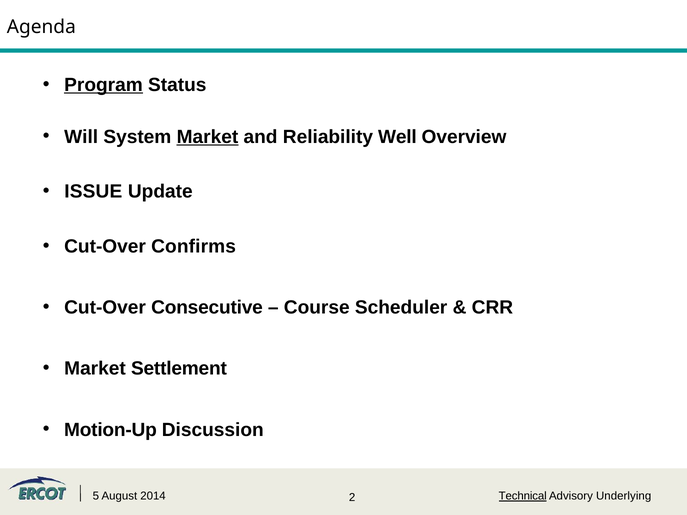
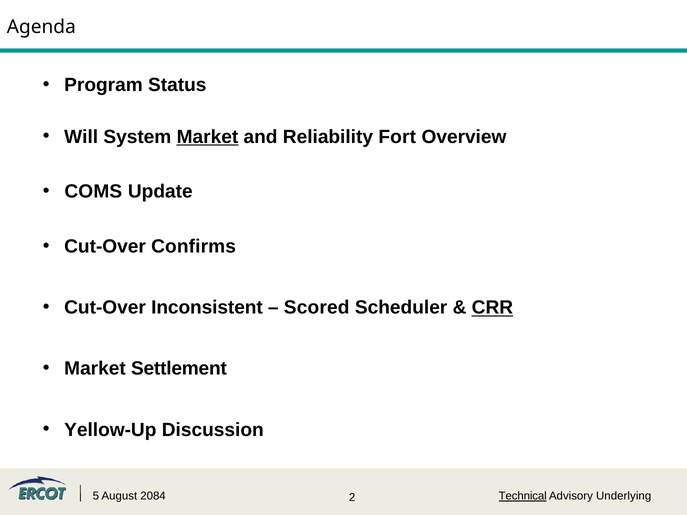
Program underline: present -> none (103, 85)
Well: Well -> Fort (397, 137)
ISSUE: ISSUE -> COMS (93, 192)
Consecutive: Consecutive -> Inconsistent (207, 308)
Course: Course -> Scored (317, 308)
CRR underline: none -> present (492, 308)
Motion-Up: Motion-Up -> Yellow-Up (110, 430)
2014: 2014 -> 2084 (153, 496)
